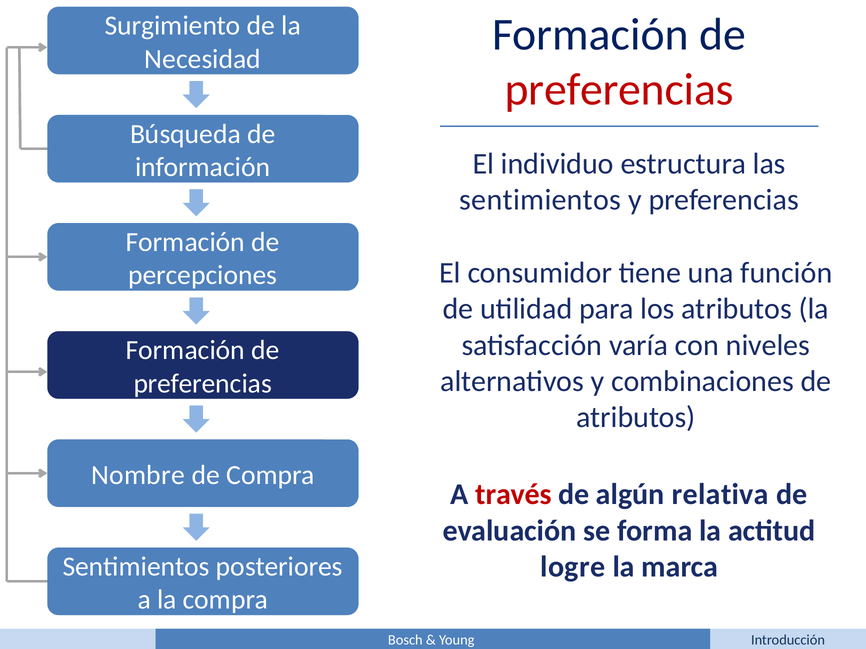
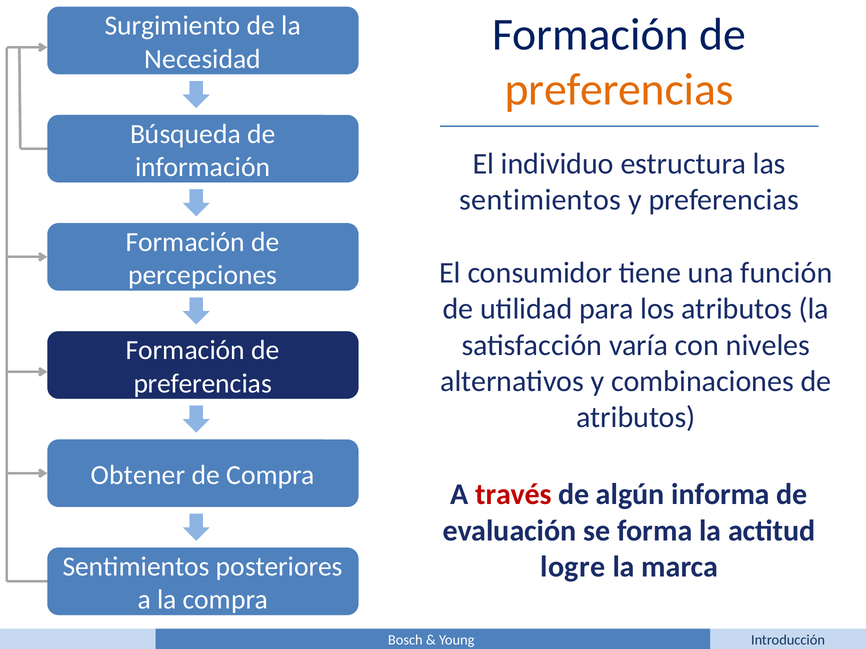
preferencias colour: red -> orange (619, 90)
Nombre: Nombre -> Obtener (138, 475)
relativa: relativa -> informa (721, 495)
